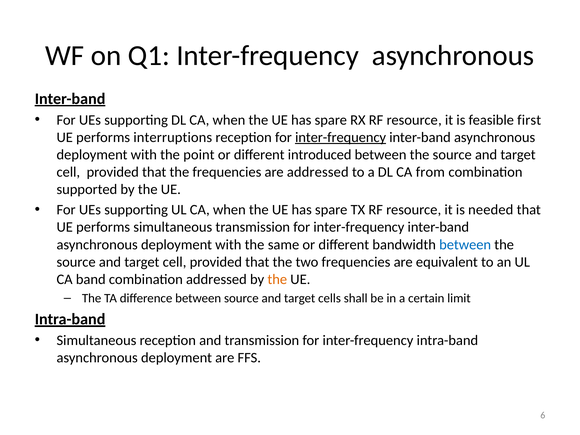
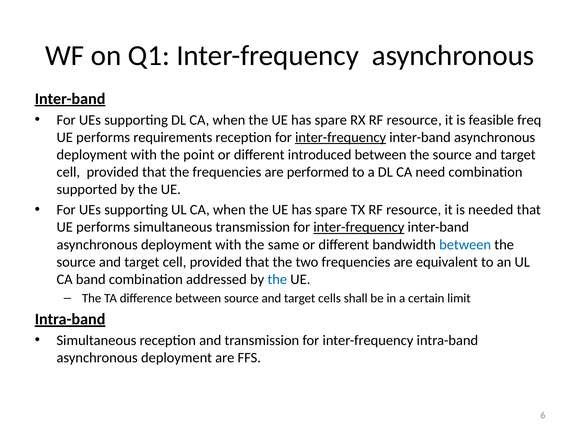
first: first -> freq (529, 120)
interruptions: interruptions -> requirements (173, 137)
are addressed: addressed -> performed (318, 172)
from: from -> need (430, 172)
inter-frequency underline: none -> present (359, 227)
the colour: orange -> blue (277, 279)
